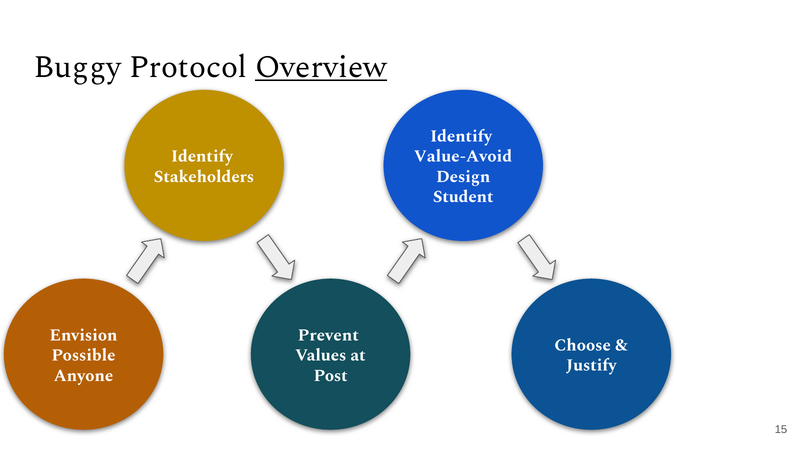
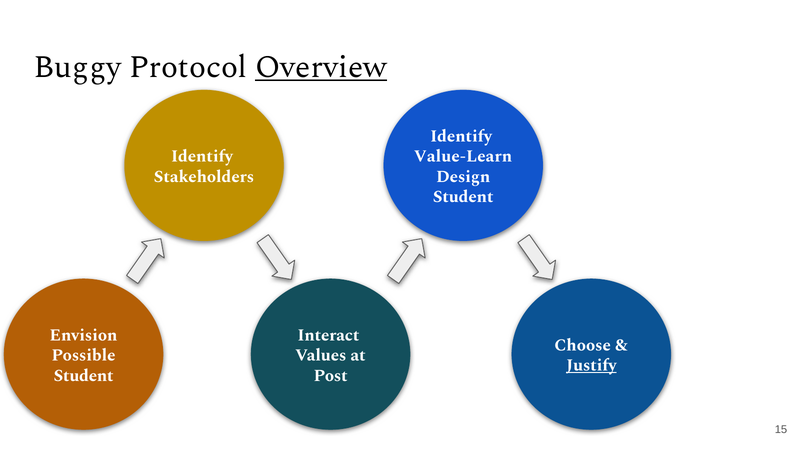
Value-Avoid: Value-Avoid -> Value-Learn (463, 156)
Prevent: Prevent -> Interact (328, 335)
Justify underline: none -> present (591, 365)
Anyone: Anyone -> Student (84, 375)
